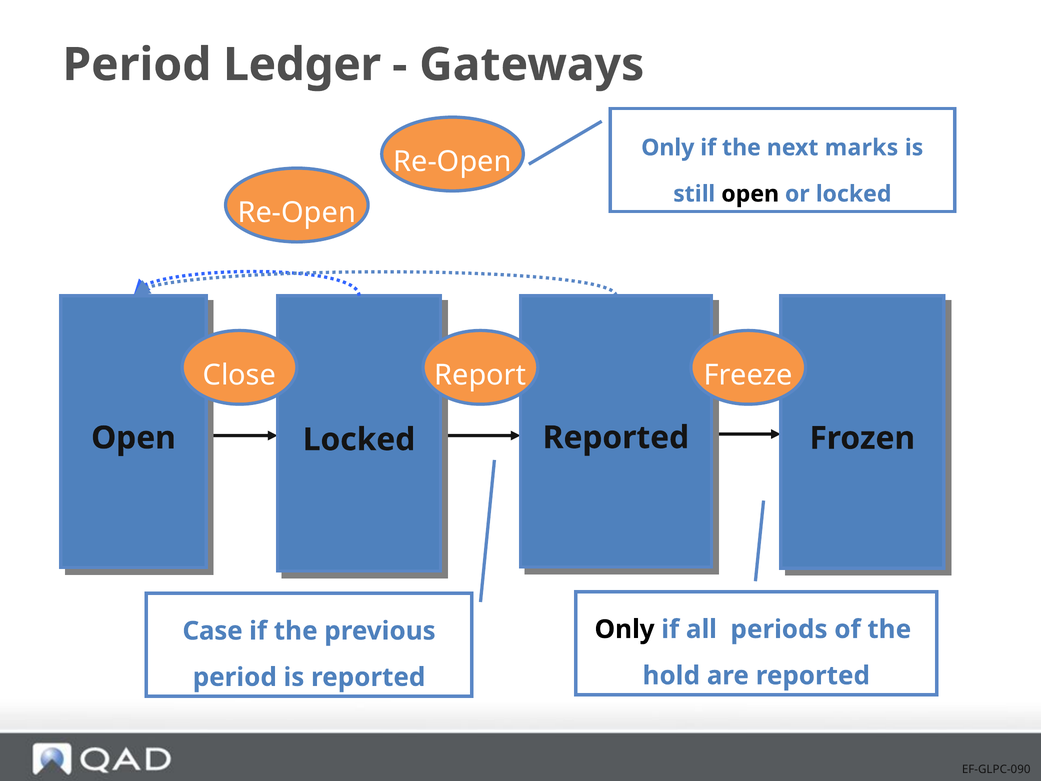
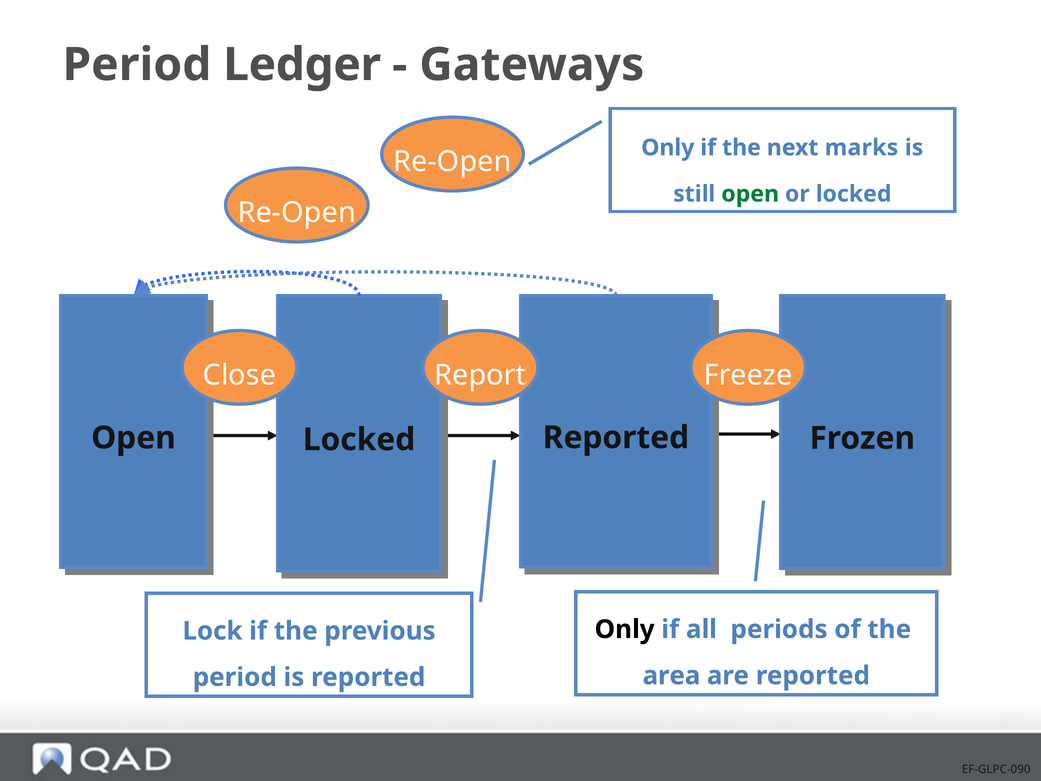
open colour: black -> green (750, 194)
Case: Case -> Lock (212, 631)
hold: hold -> area (671, 675)
